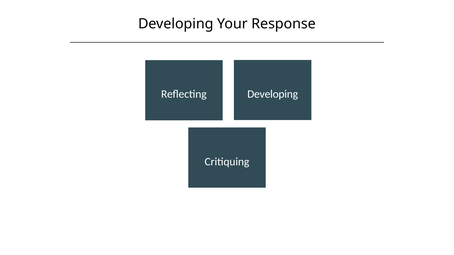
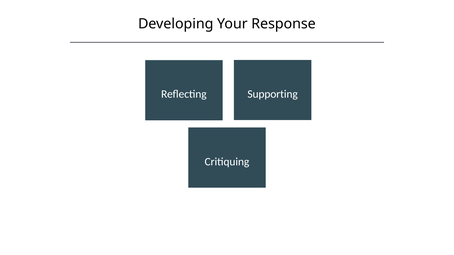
Developing: Developing -> Supporting (273, 94)
